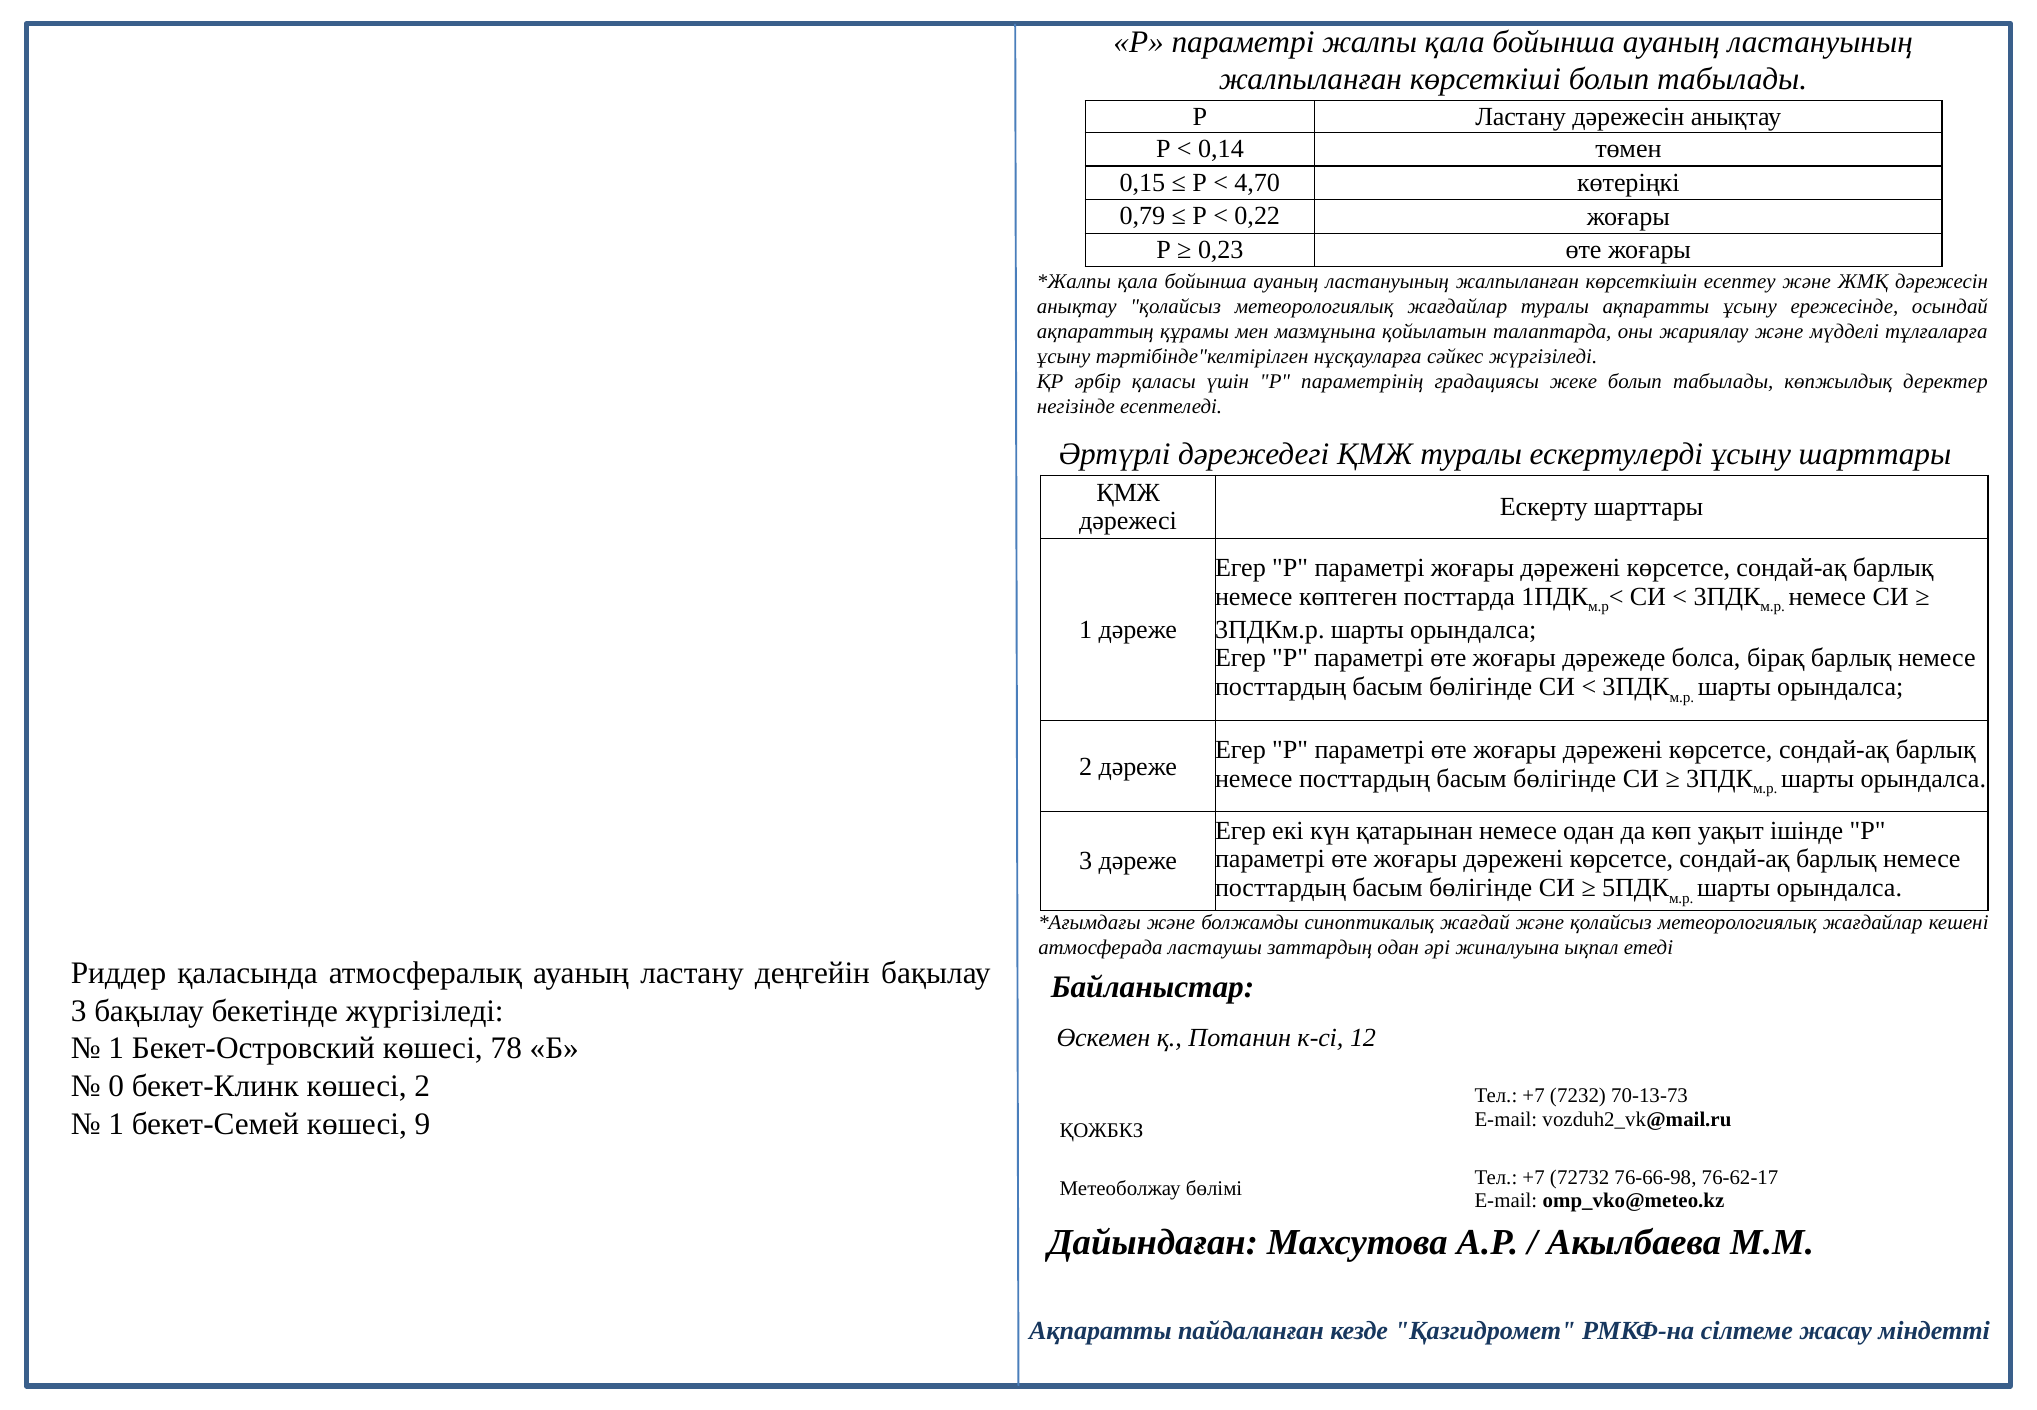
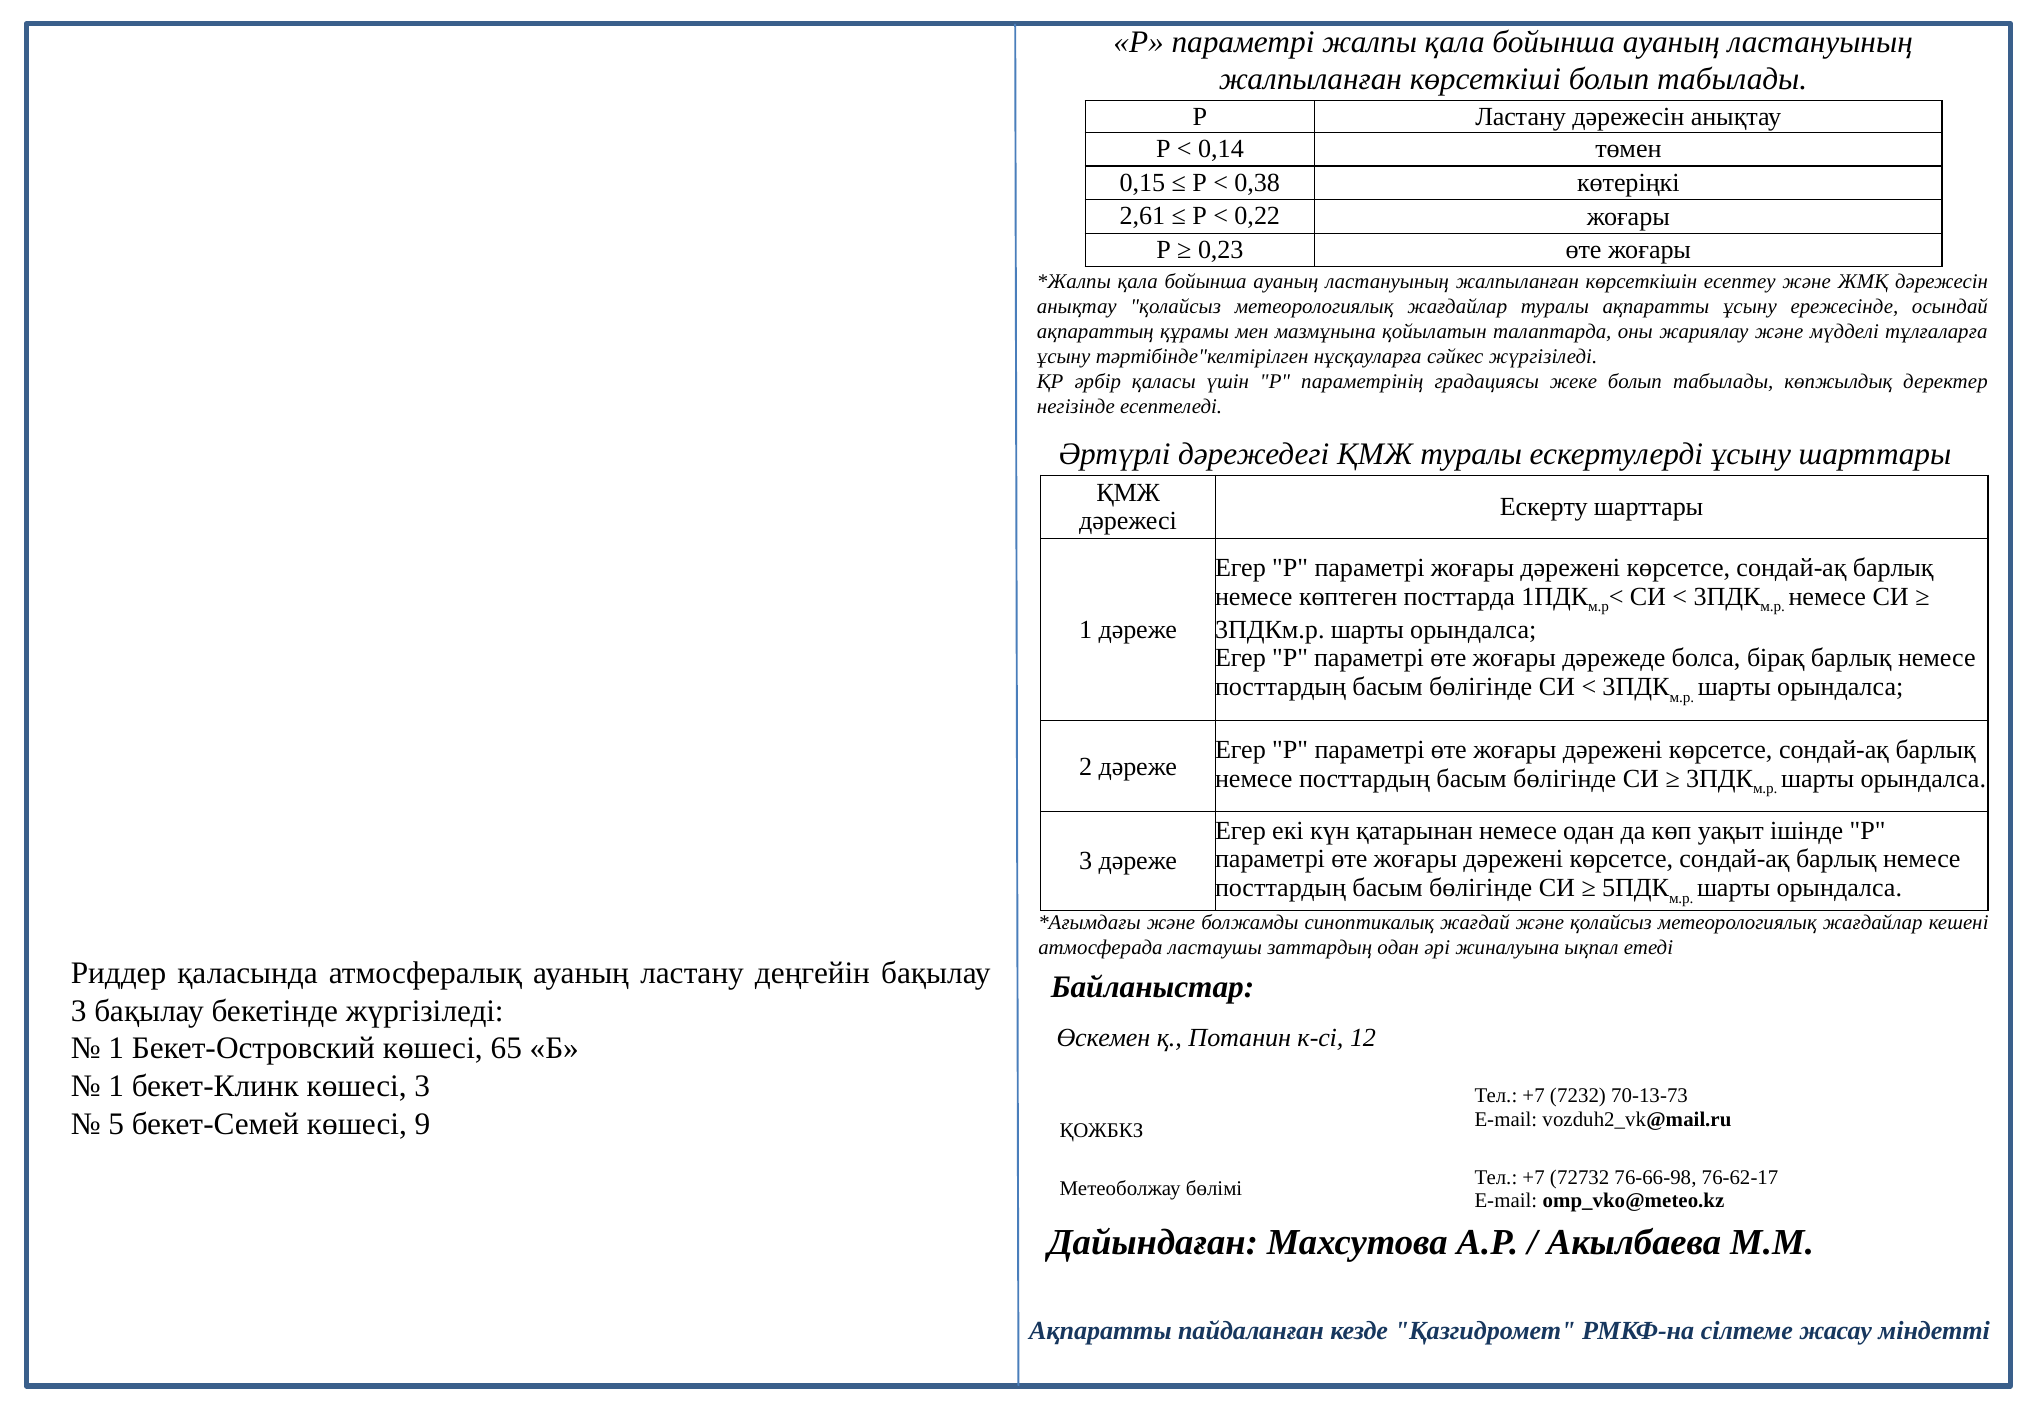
4,70: 4,70 -> 0,38 (1257, 183)
0,79: 0,79 -> 2,61 (1142, 216)
78: 78 -> 65 (506, 1049)
0: 0 -> 1 (116, 1086)
көшесі 2: 2 -> 3 (422, 1086)
1: 1 -> 5 (116, 1124)
